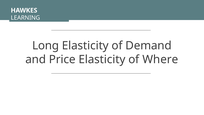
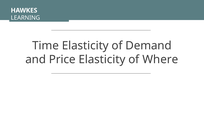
Long: Long -> Time (46, 45)
